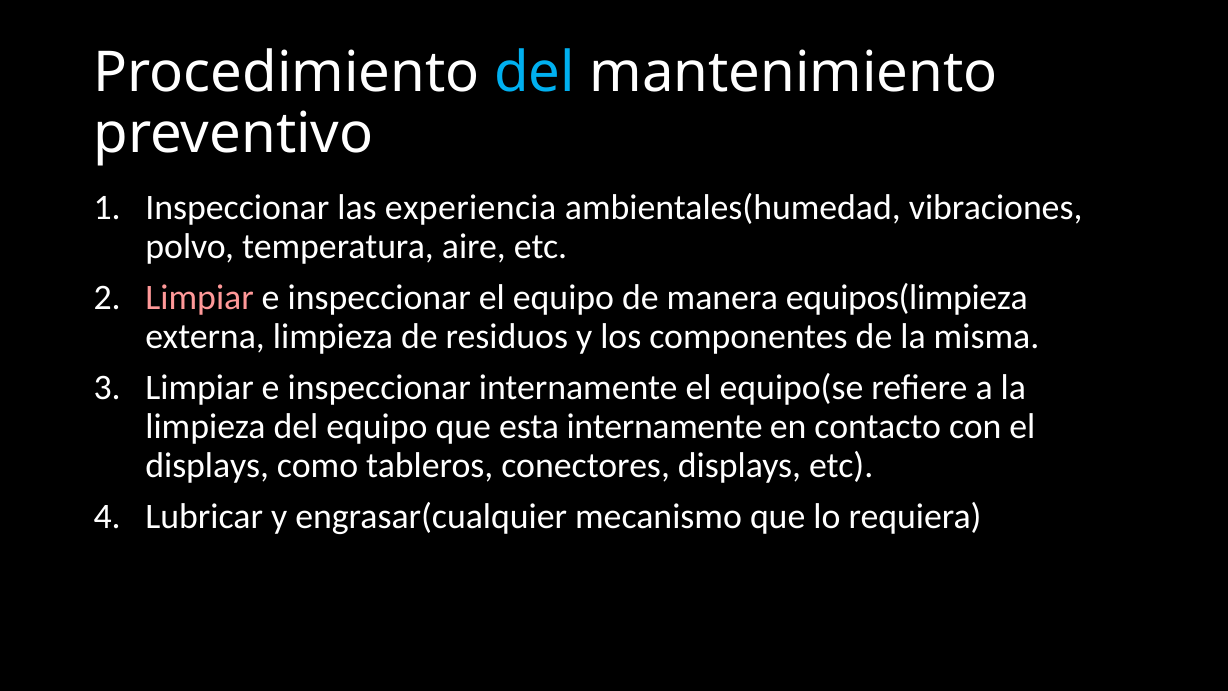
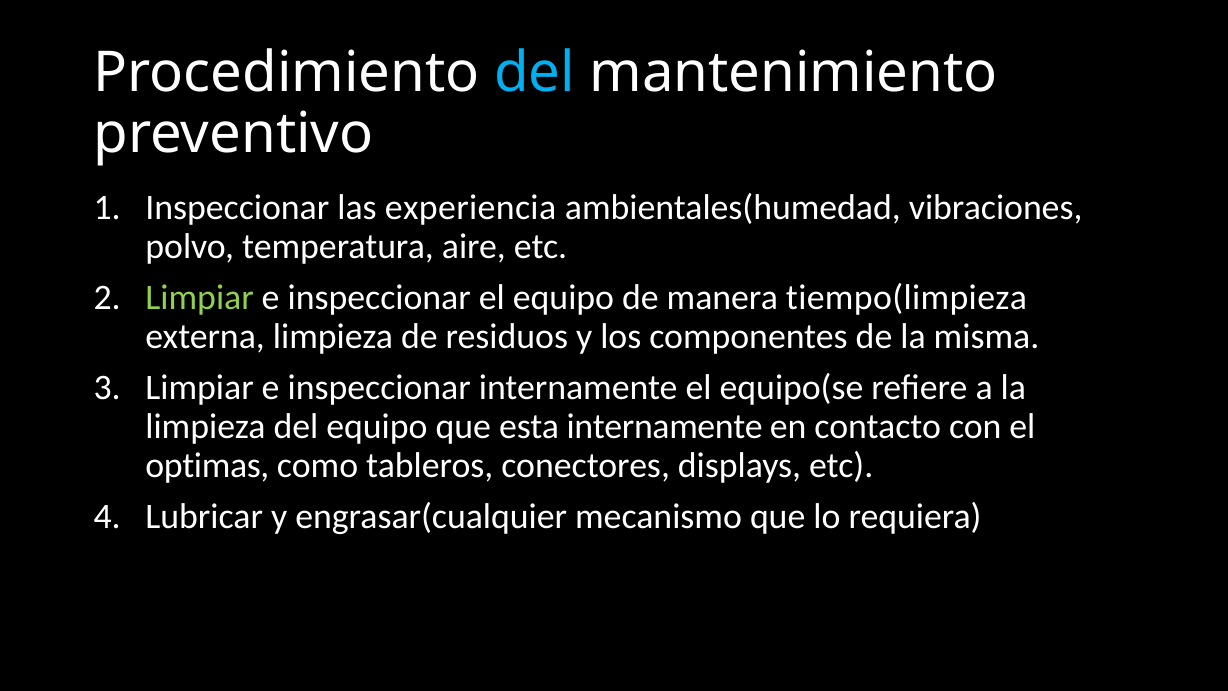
Limpiar colour: pink -> light green (200, 298)
equipos(limpieza: equipos(limpieza -> tiempo(limpieza (907, 298)
displays: displays -> optimas (207, 465)
